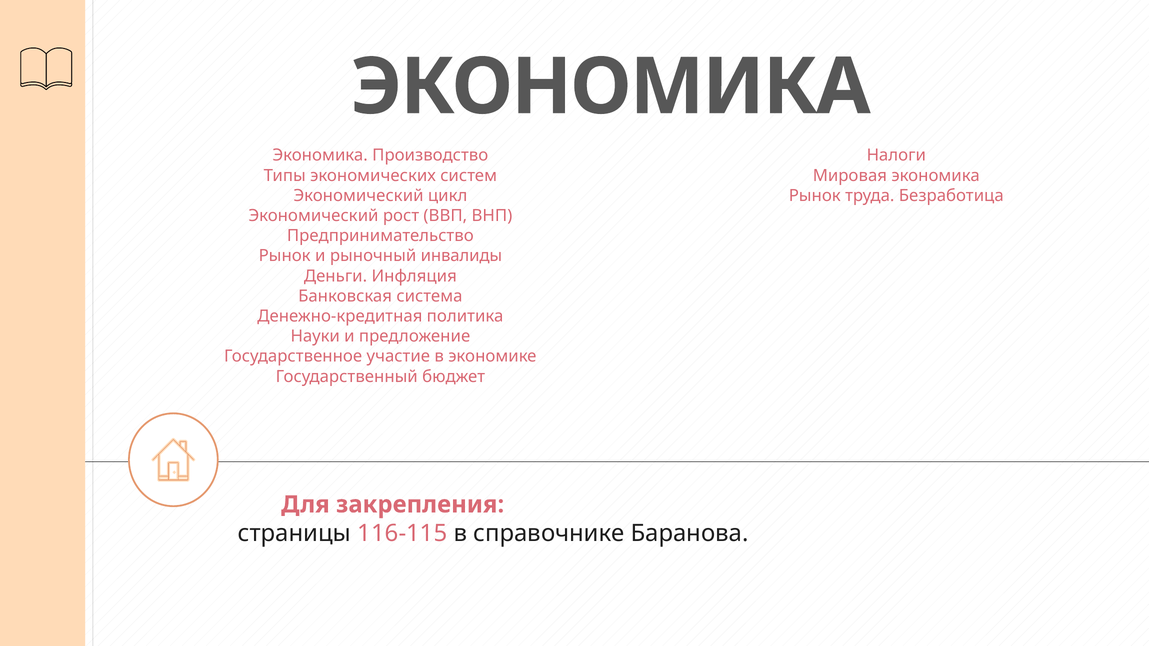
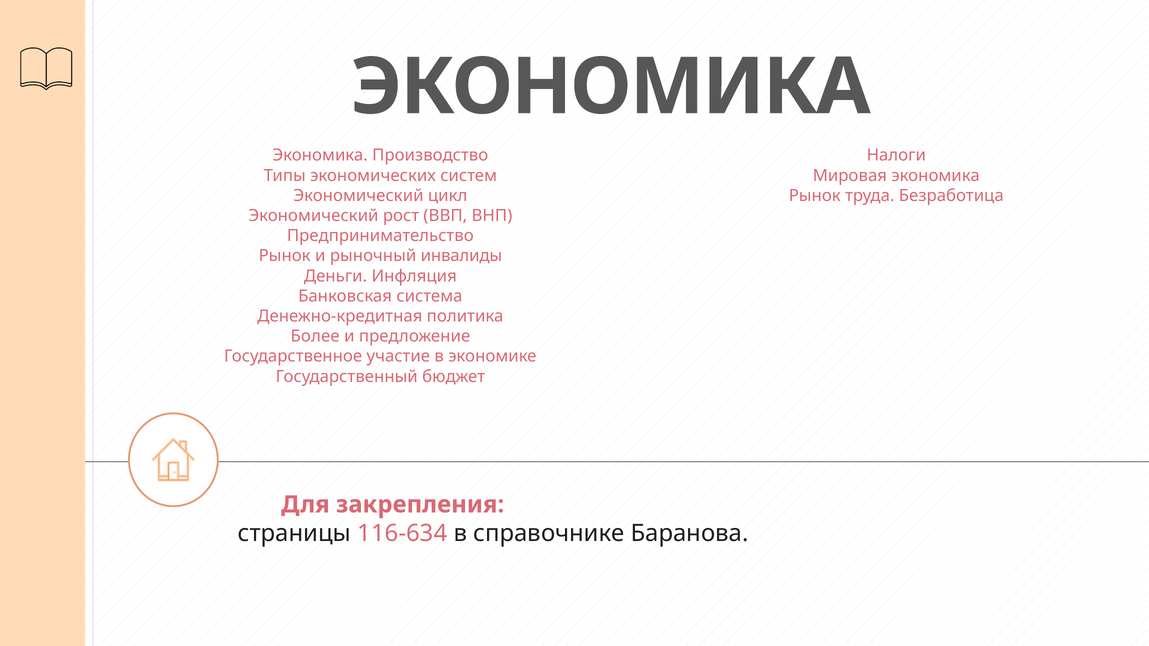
Науки: Науки -> Более (315, 337)
116-115: 116-115 -> 116-634 (402, 533)
